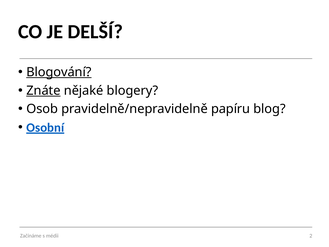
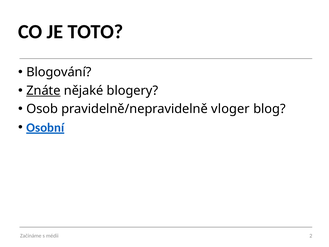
DELŠÍ: DELŠÍ -> TOTO (95, 32)
Blogování underline: present -> none (59, 72)
papíru: papíru -> vloger (230, 109)
